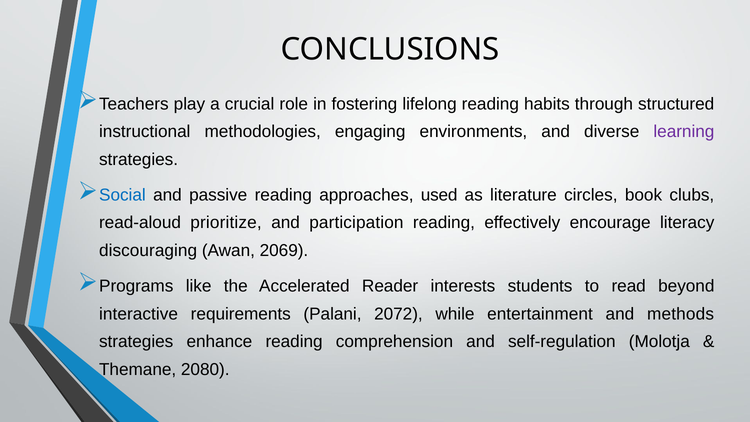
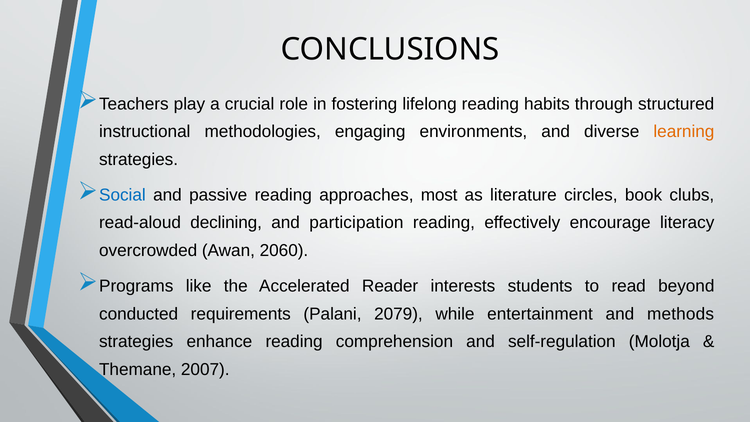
learning colour: purple -> orange (684, 132)
used: used -> most (439, 195)
prioritize: prioritize -> declining (226, 223)
discouraging: discouraging -> overcrowded (148, 251)
2069: 2069 -> 2060 (284, 251)
interactive: interactive -> conducted (139, 314)
2072: 2072 -> 2079 (398, 314)
2080: 2080 -> 2007 (205, 369)
